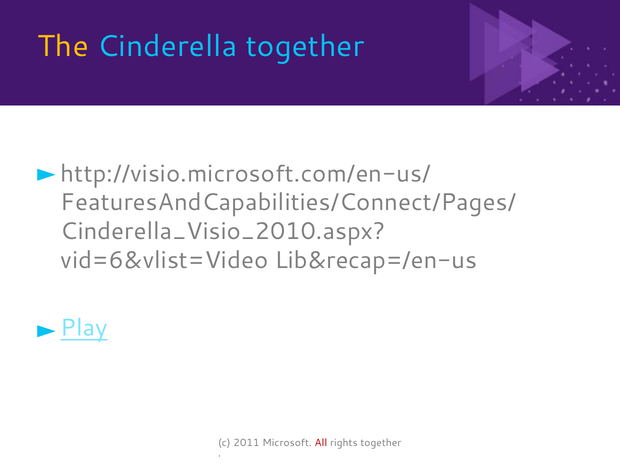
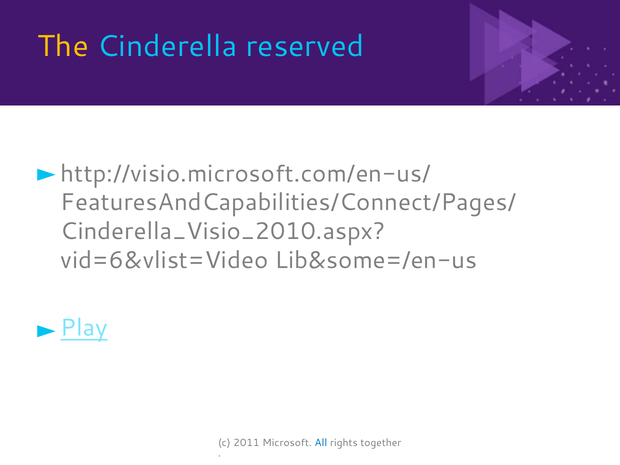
Cinderella together: together -> reserved (305, 46)
Lib&recap=/en-us: Lib&recap=/en-us -> Lib&some=/en-us (376, 260)
All colour: red -> blue (321, 443)
